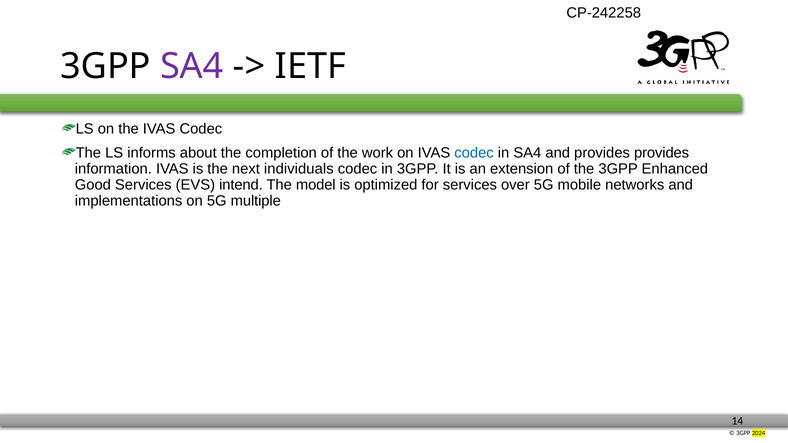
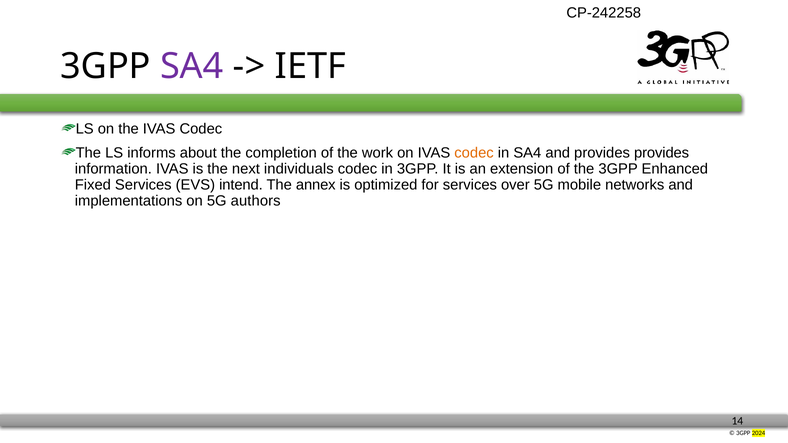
codec colour: blue -> orange (474, 153)
Good: Good -> Fixed (93, 185)
model: model -> annex (316, 185)
multiple: multiple -> authors (256, 201)
